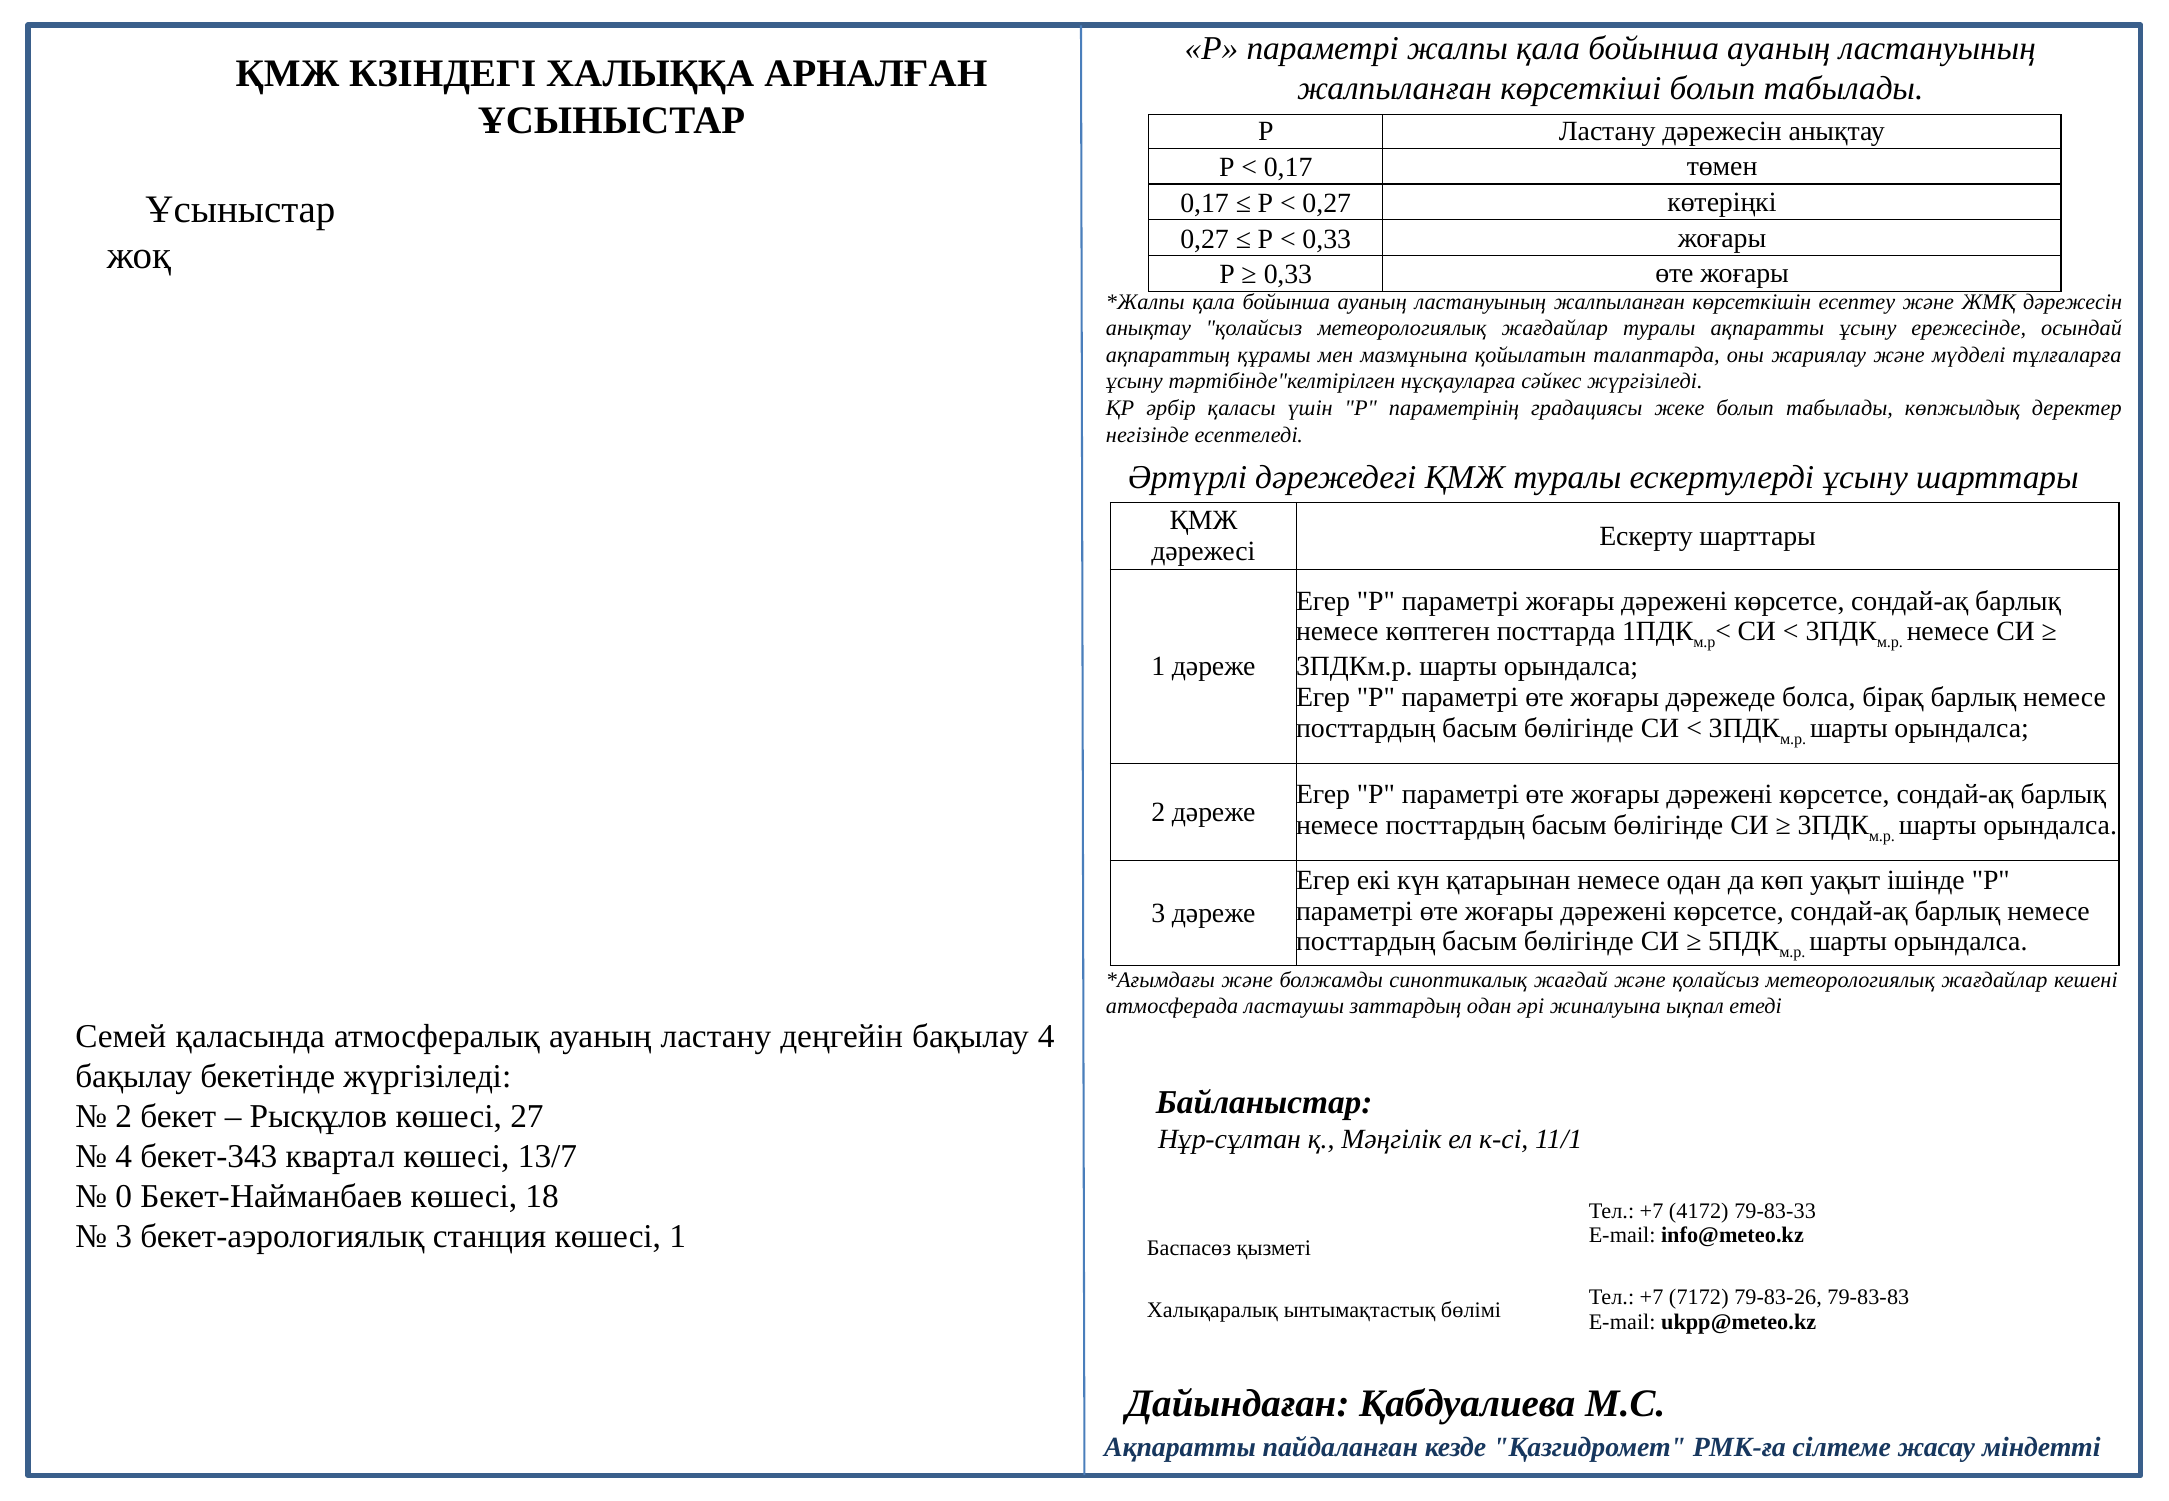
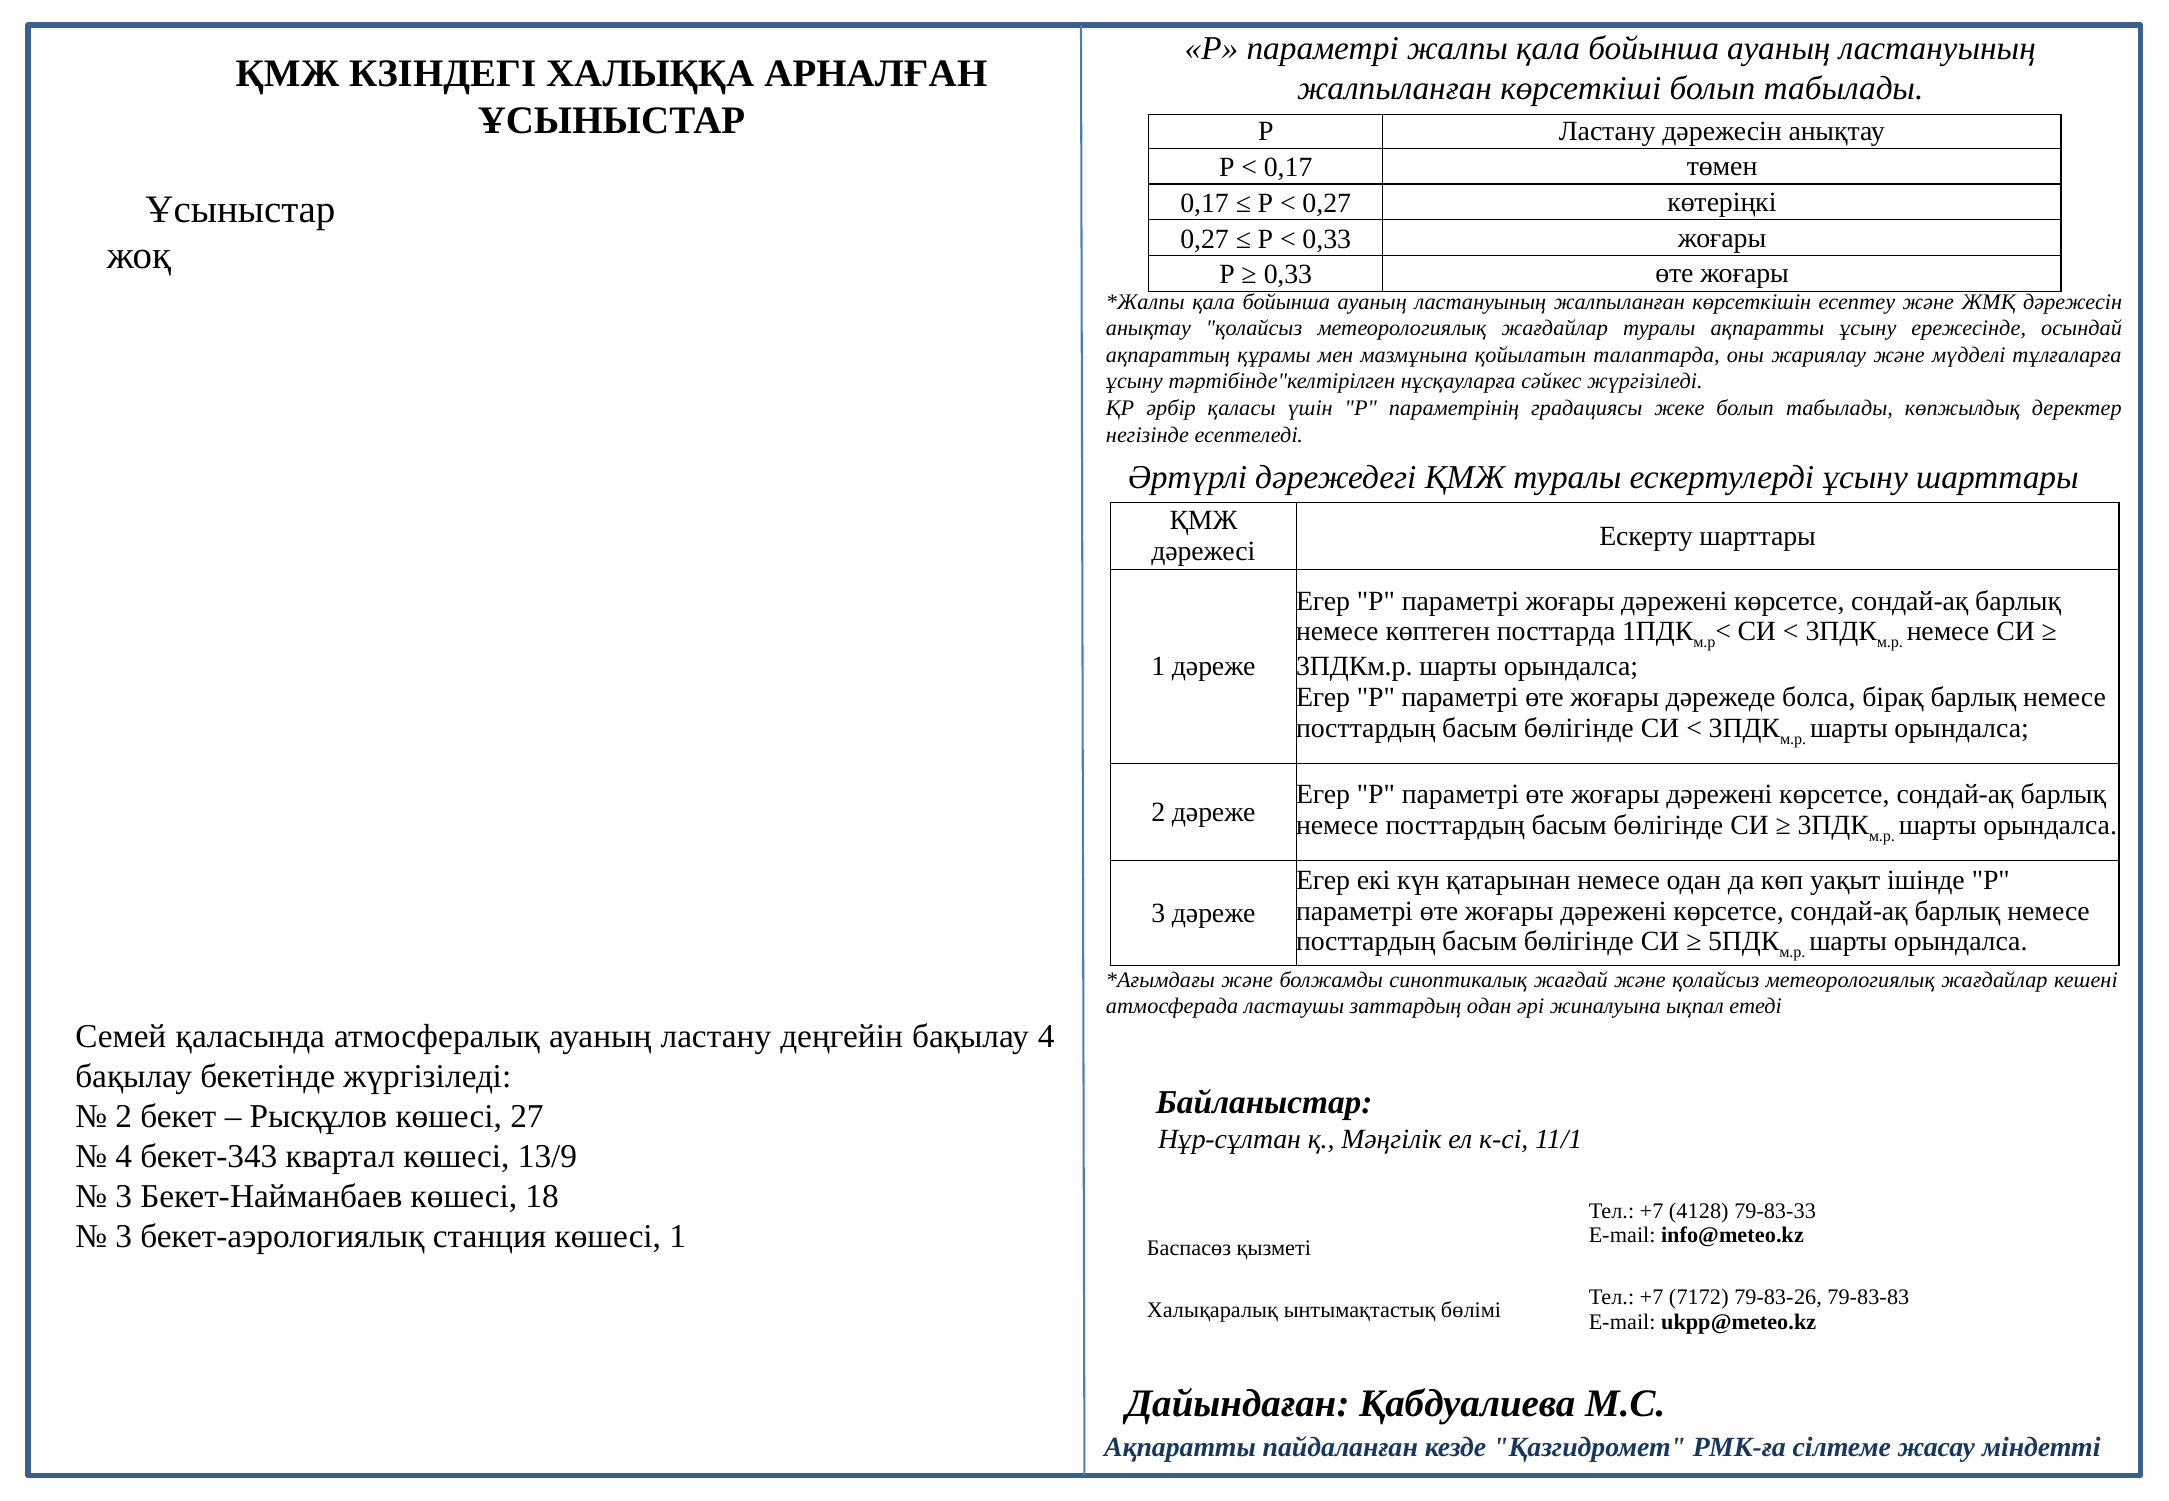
13/7: 13/7 -> 13/9 (548, 1157)
0: 0 -> 3 (124, 1197)
4172: 4172 -> 4128 (1699, 1211)
